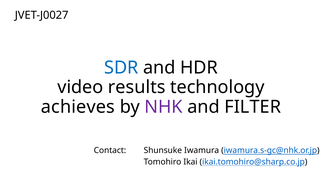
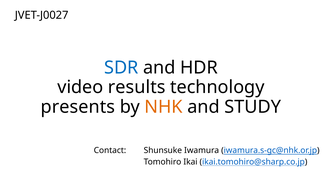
achieves: achieves -> presents (78, 106)
NHK colour: purple -> orange (164, 106)
FILTER: FILTER -> STUDY (253, 106)
